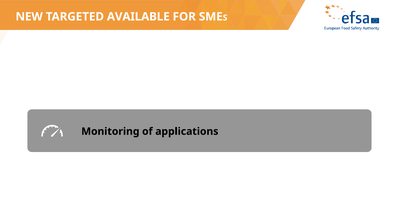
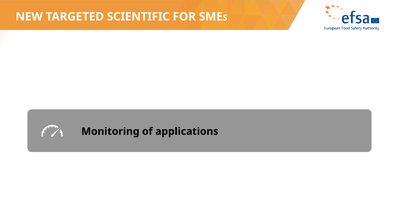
AVAILABLE: AVAILABLE -> SCIENTIFIC (138, 17)
